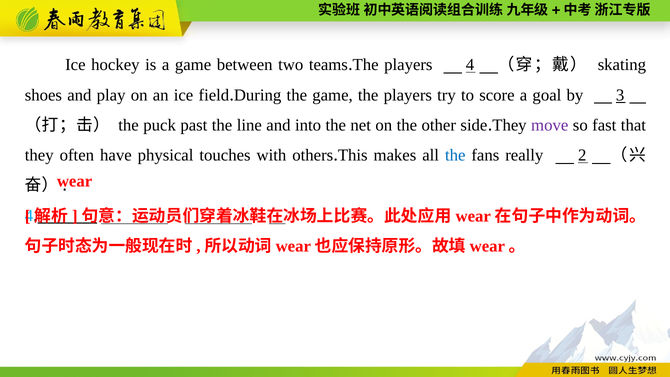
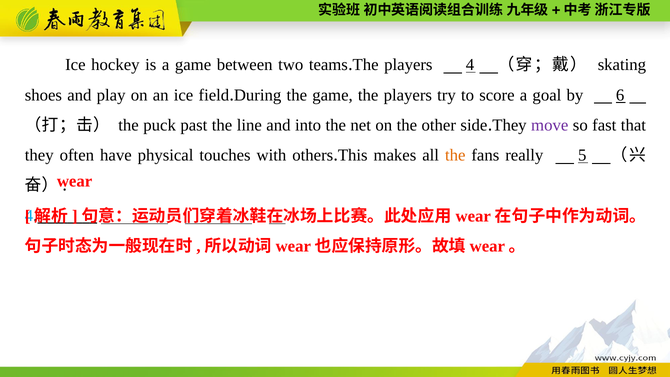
3: 3 -> 6 (620, 95)
the colour: blue -> orange (455, 155)
2: 2 -> 5 (582, 155)
